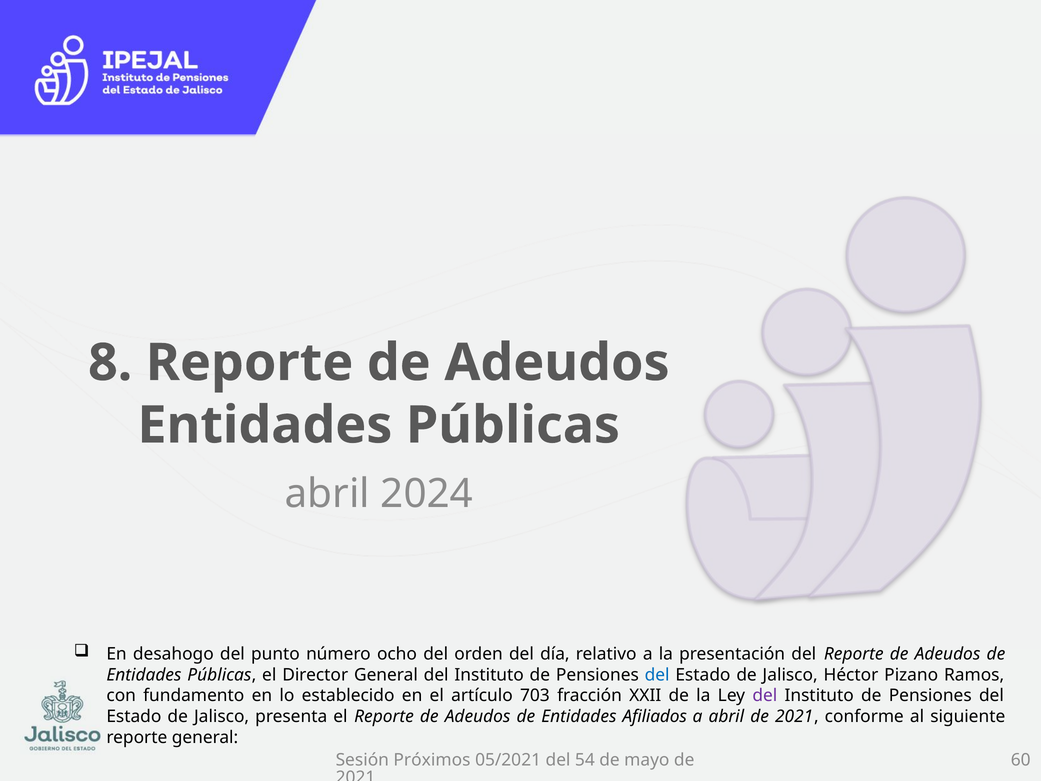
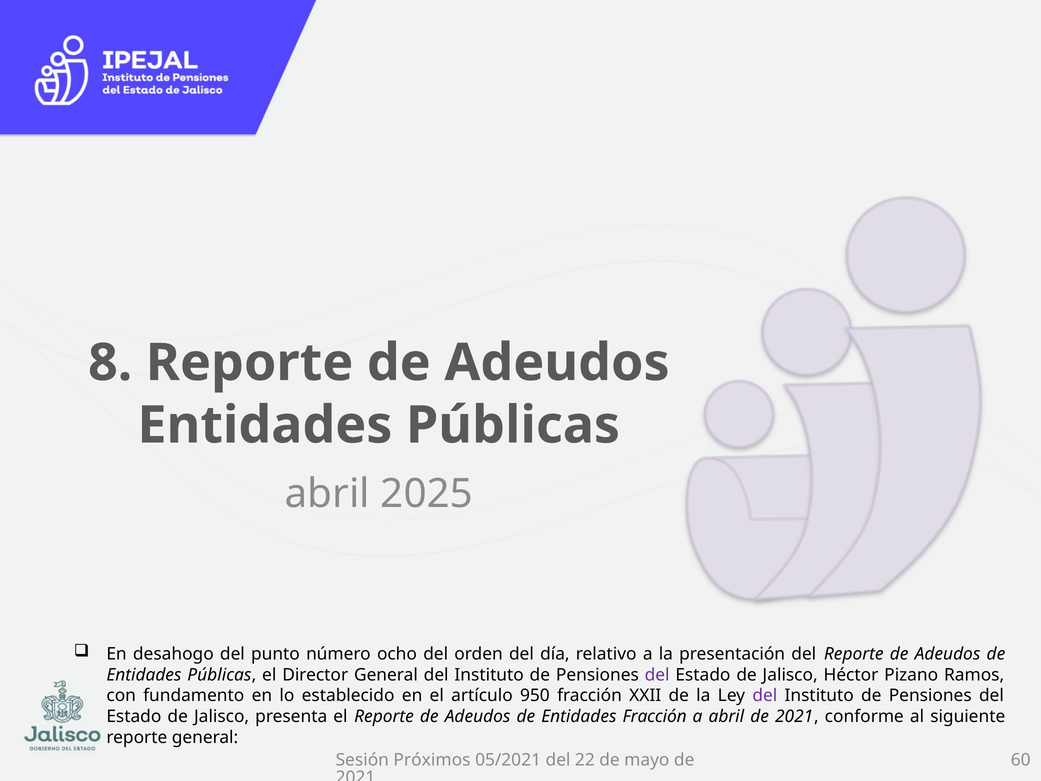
2024: 2024 -> 2025 (427, 494)
del colour: blue -> purple (657, 675)
703: 703 -> 950 (535, 695)
Entidades Afiliados: Afiliados -> Fracción (655, 716)
54: 54 -> 22 (585, 760)
